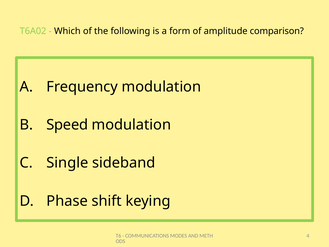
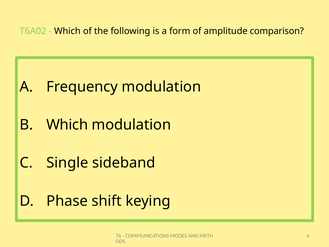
Speed: Speed -> Which (67, 125)
